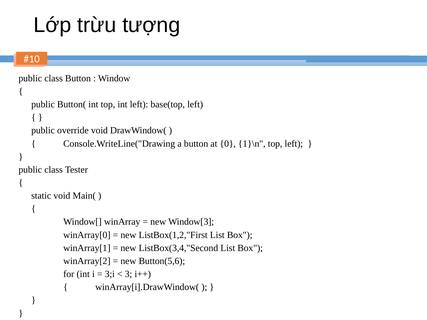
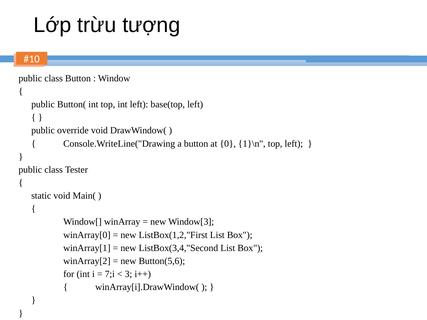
3;i: 3;i -> 7;i (110, 274)
